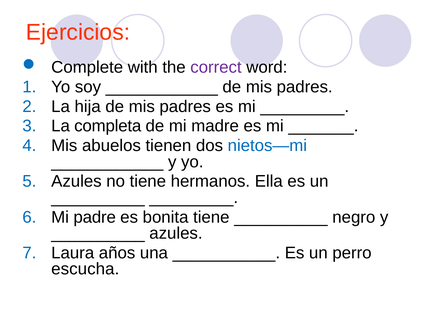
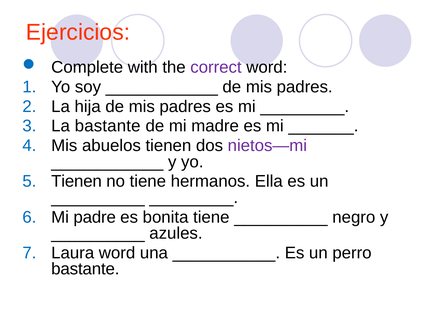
La completa: completa -> bastante (108, 126)
nietos—mi colour: blue -> purple (267, 145)
Azules: Azules -> Tienen (77, 181)
Laura años: años -> word (117, 253)
escucha: escucha -> bastante (85, 269)
